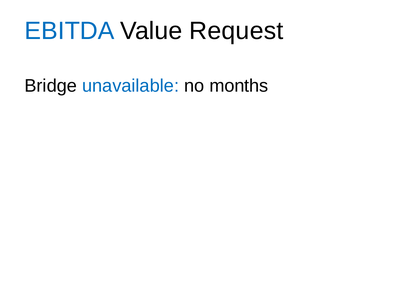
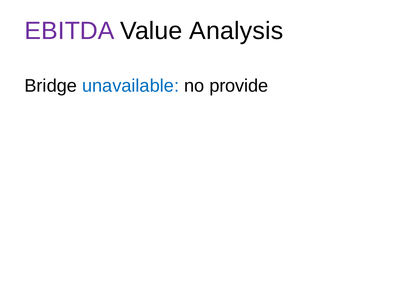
EBITDA colour: blue -> purple (70, 31)
Request: Request -> Analysis (236, 31)
months: months -> provide (239, 86)
